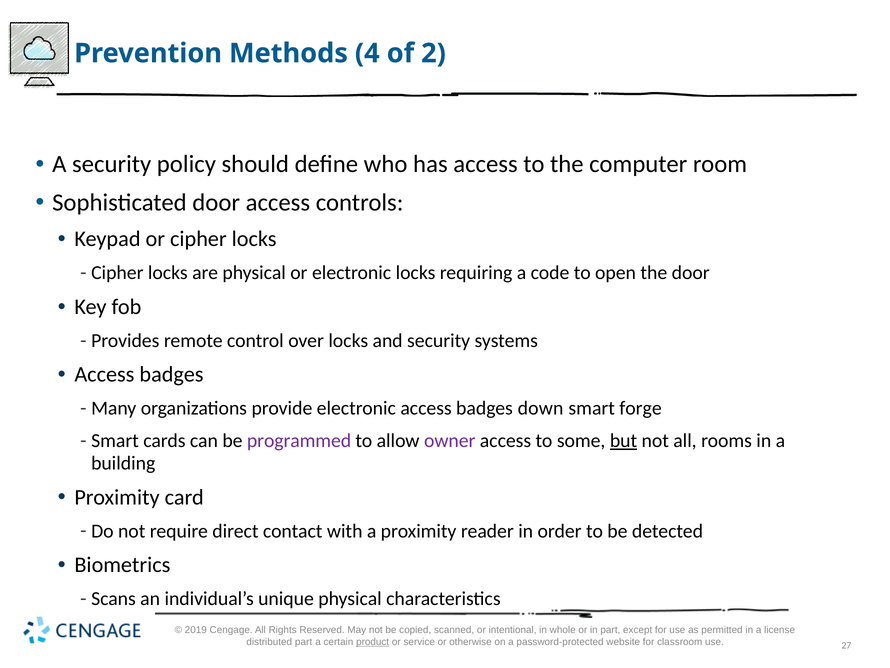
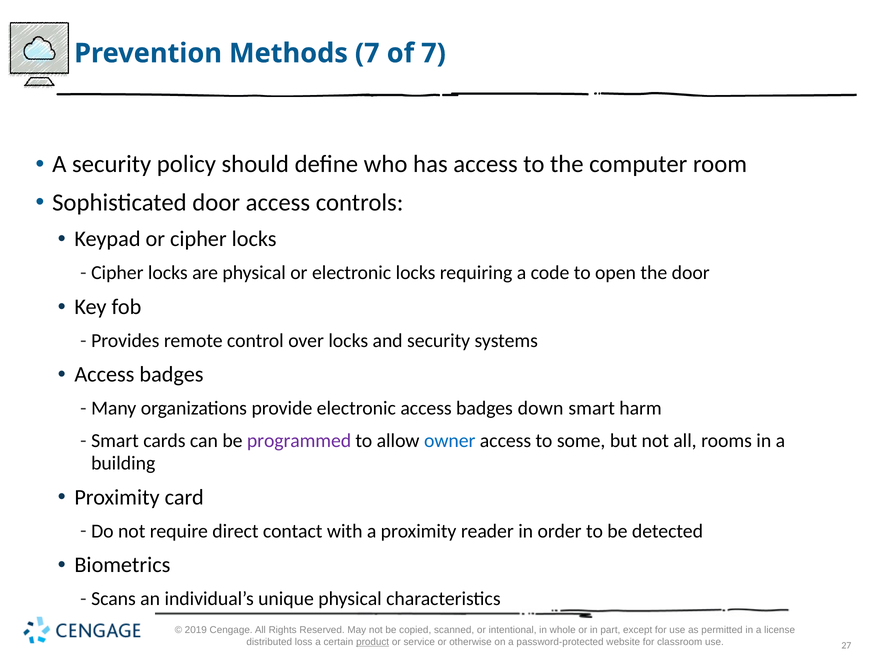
Methods 4: 4 -> 7 (367, 53)
of 2: 2 -> 7 (433, 53)
forge: forge -> harm (641, 408)
owner colour: purple -> blue (450, 440)
but underline: present -> none (623, 440)
distributed part: part -> loss (304, 641)
